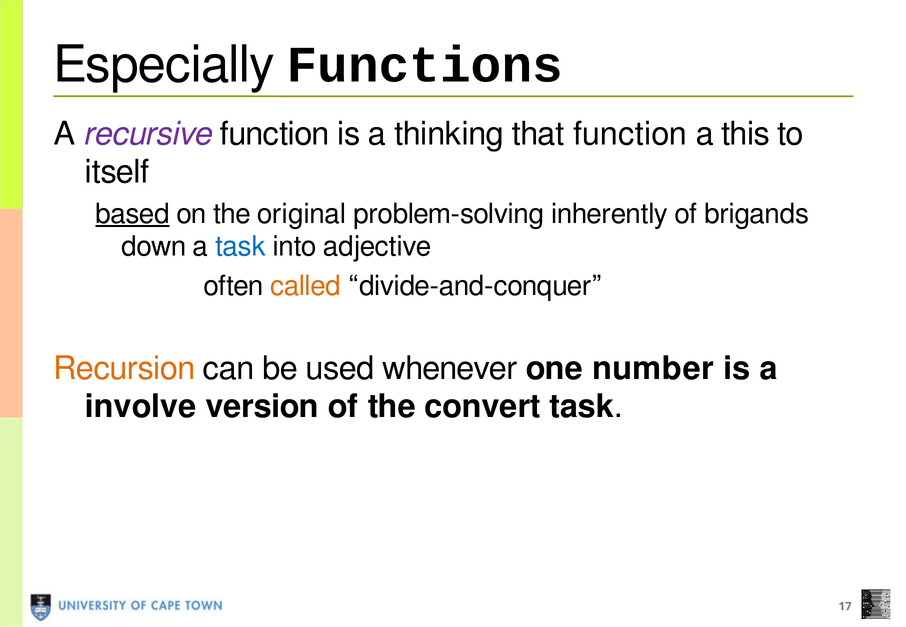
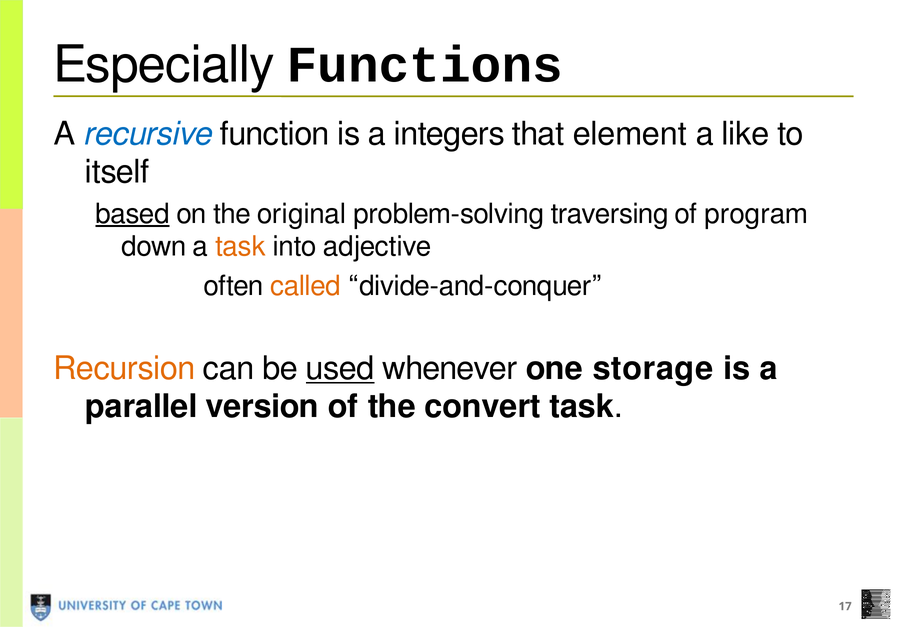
recursive colour: purple -> blue (147, 134)
thinking: thinking -> integers (449, 134)
that function: function -> element (630, 134)
this: this -> like (746, 134)
inherently: inherently -> traversing (609, 214)
brigands: brigands -> program (756, 214)
task colour: blue -> orange (240, 247)
used underline: none -> present (340, 369)
number: number -> storage (653, 369)
involve: involve -> parallel (141, 407)
